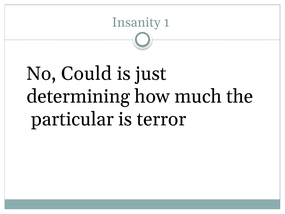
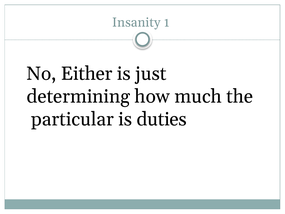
Could: Could -> Either (87, 73)
terror: terror -> duties (162, 119)
